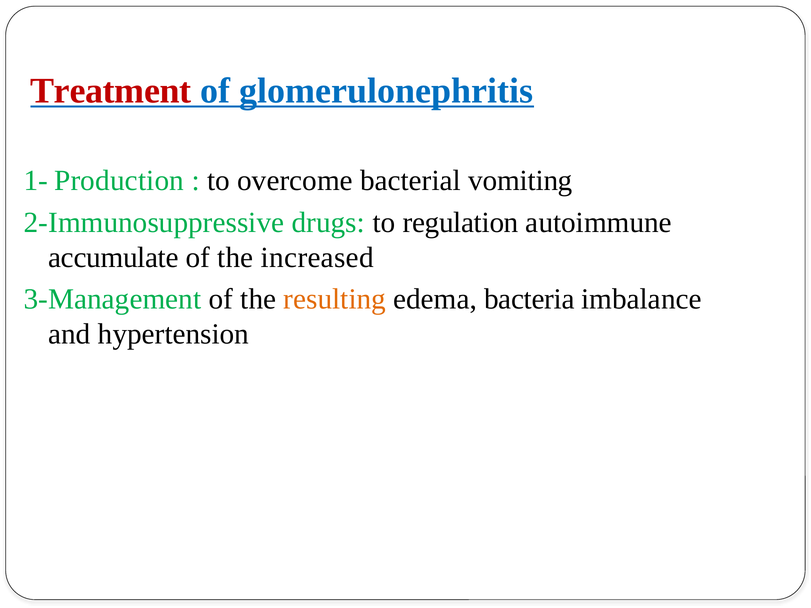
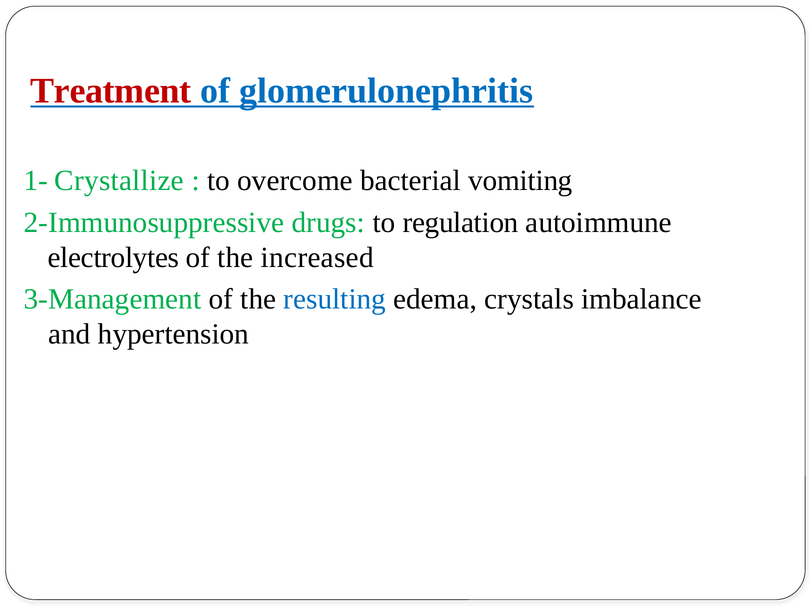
Production: Production -> Crystallize (119, 181)
accumulate: accumulate -> electrolytes (113, 258)
resulting colour: orange -> blue (335, 299)
bacteria: bacteria -> crystals (529, 299)
